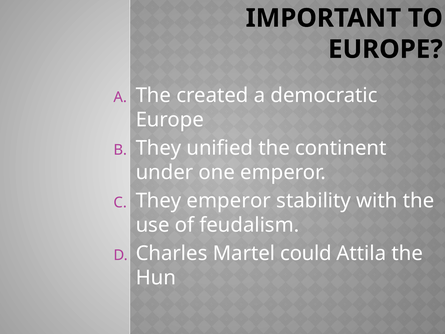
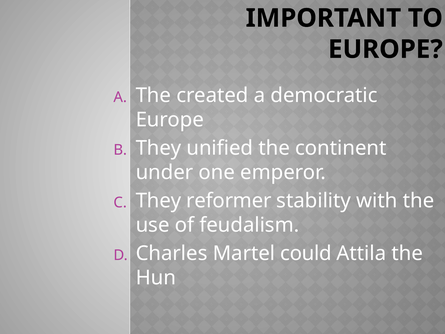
They emperor: emperor -> reformer (229, 201)
